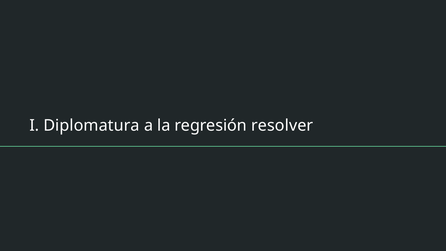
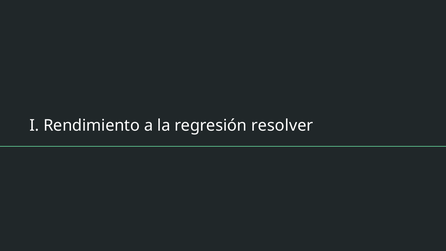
Diplomatura: Diplomatura -> Rendimiento (92, 125)
